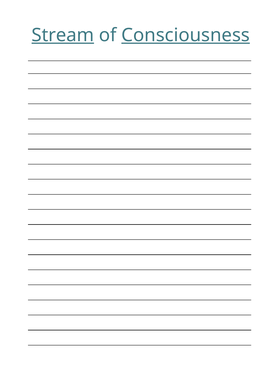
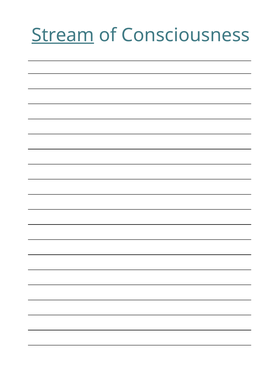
Consciousness underline: present -> none (186, 35)
